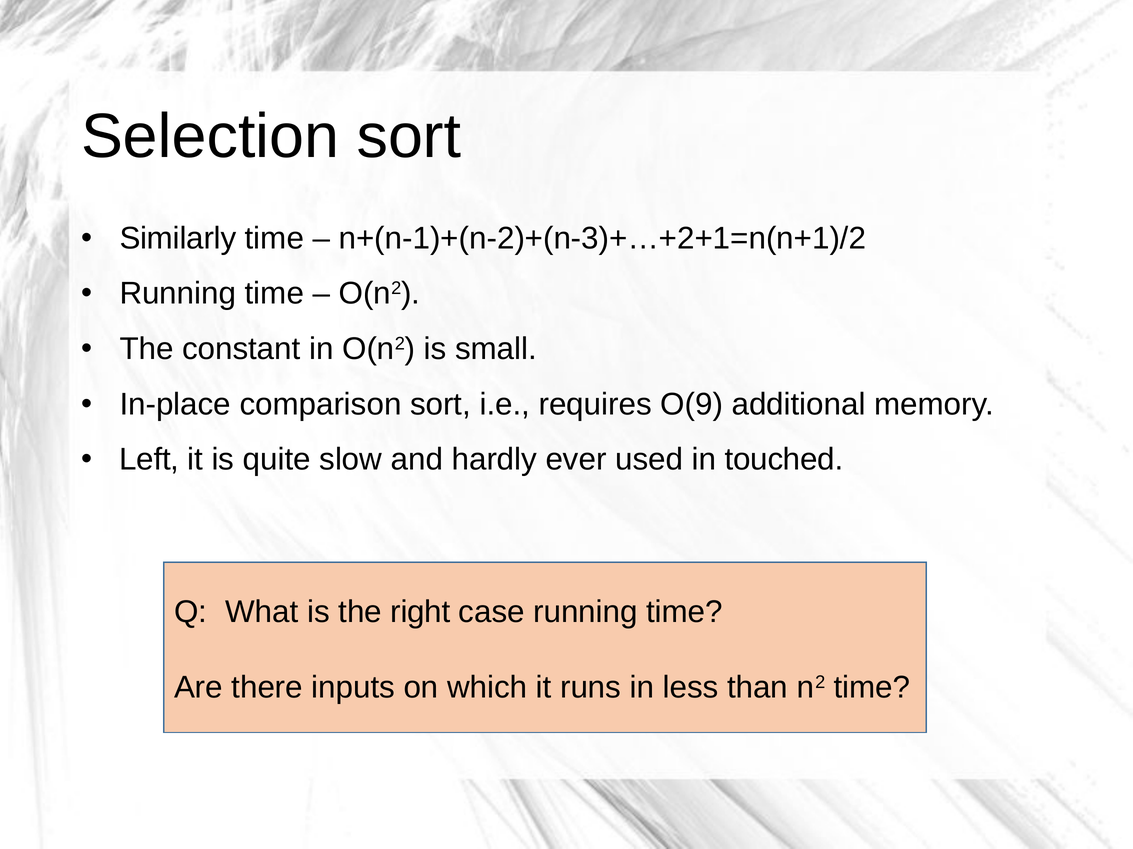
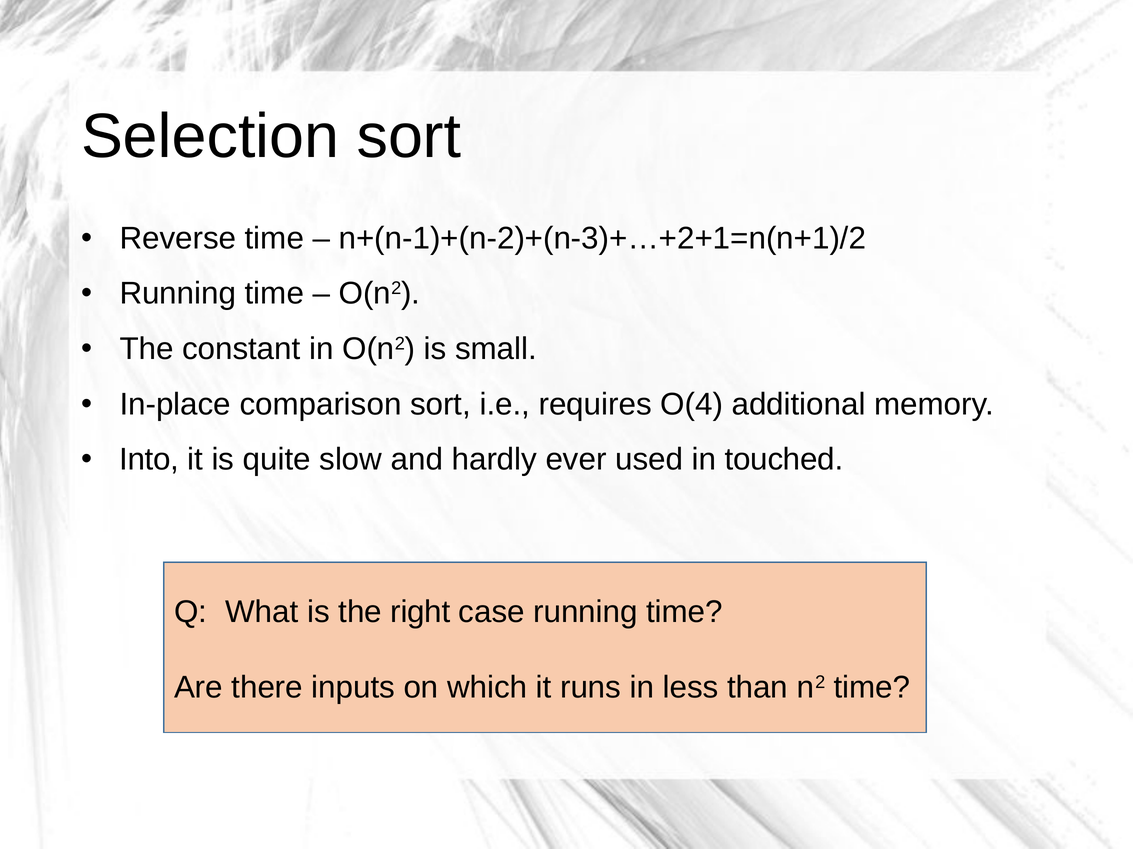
Similarly: Similarly -> Reverse (178, 238)
O(9: O(9 -> O(4 (692, 405)
Left: Left -> Into (149, 460)
